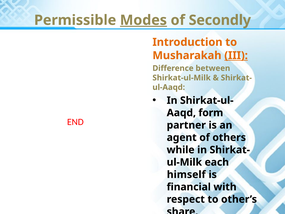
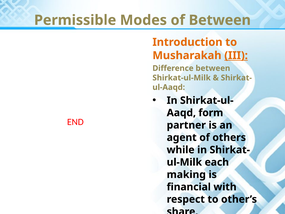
Modes underline: present -> none (143, 20)
of Secondly: Secondly -> Between (220, 20)
himself: himself -> making (186, 174)
